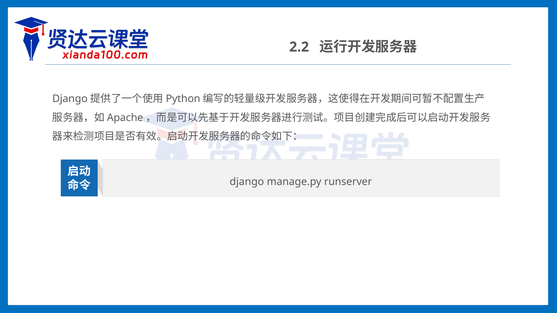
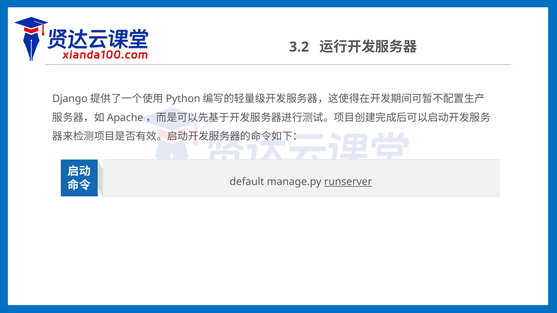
2.2: 2.2 -> 3.2 (299, 47)
django: django -> default (247, 182)
runserver underline: none -> present (348, 182)
